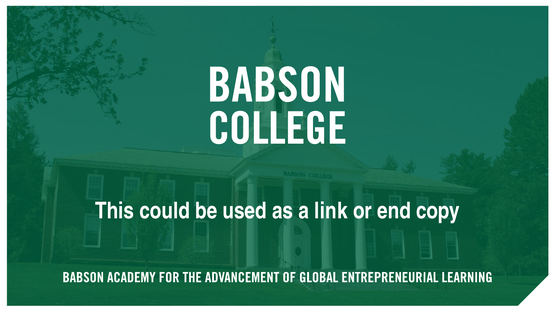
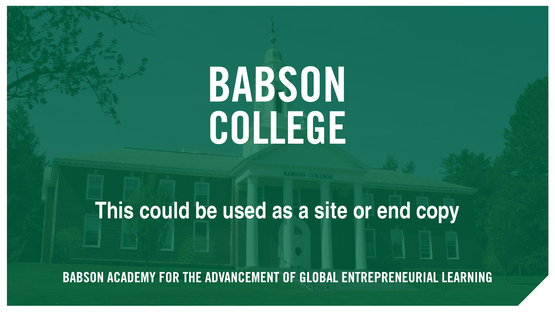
link: link -> site (331, 211)
